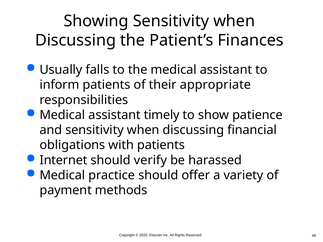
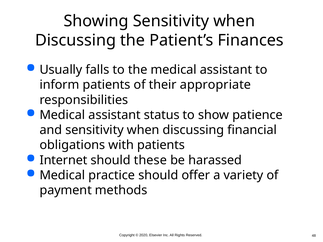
timely: timely -> status (162, 115)
verify: verify -> these (150, 160)
